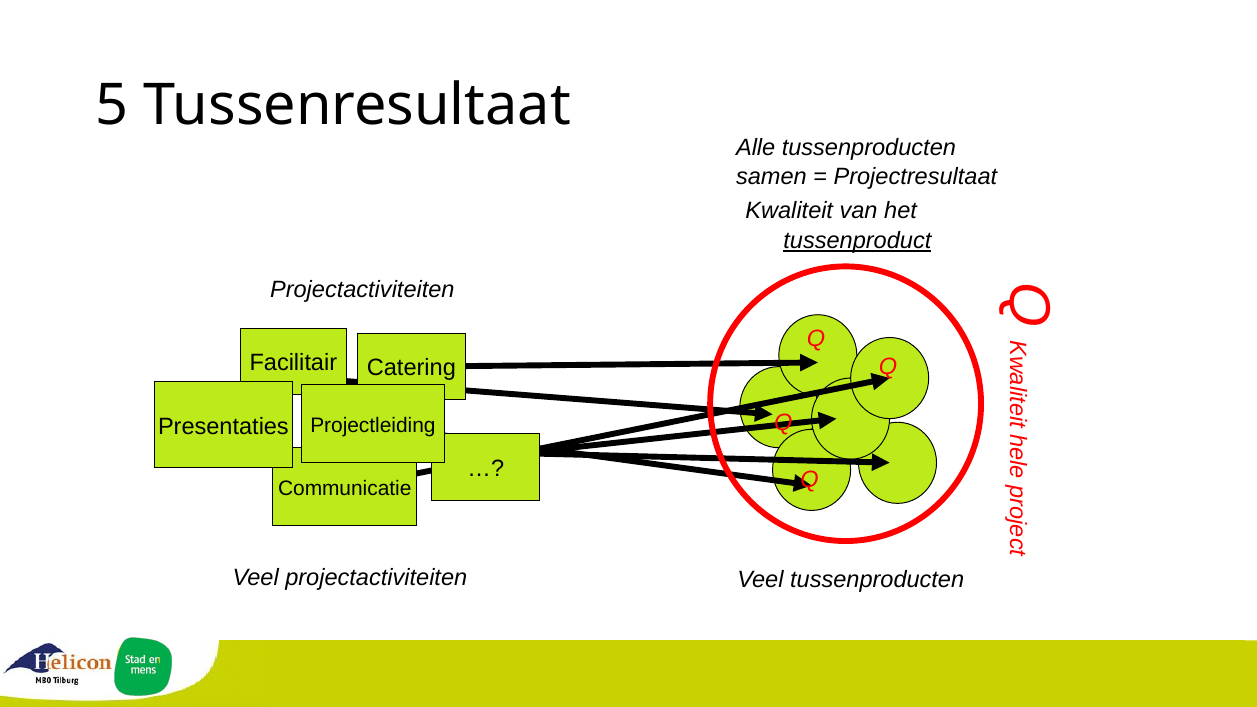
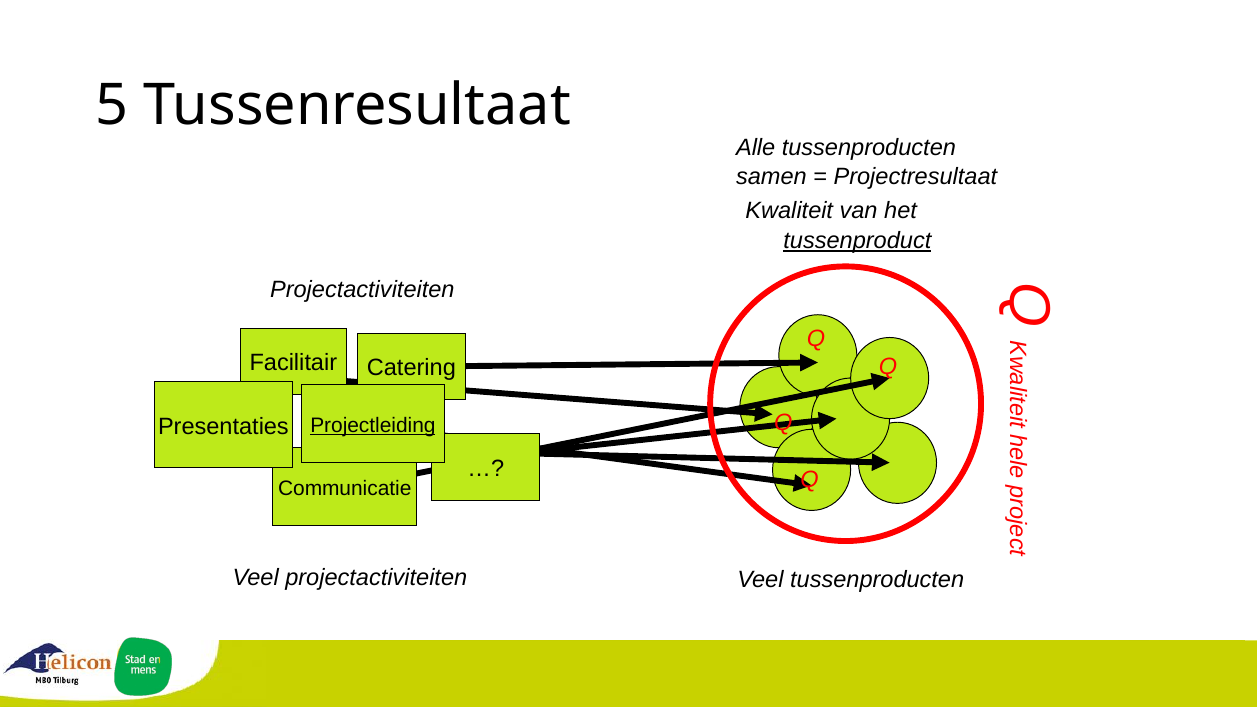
Projectleiding underline: none -> present (373, 425)
